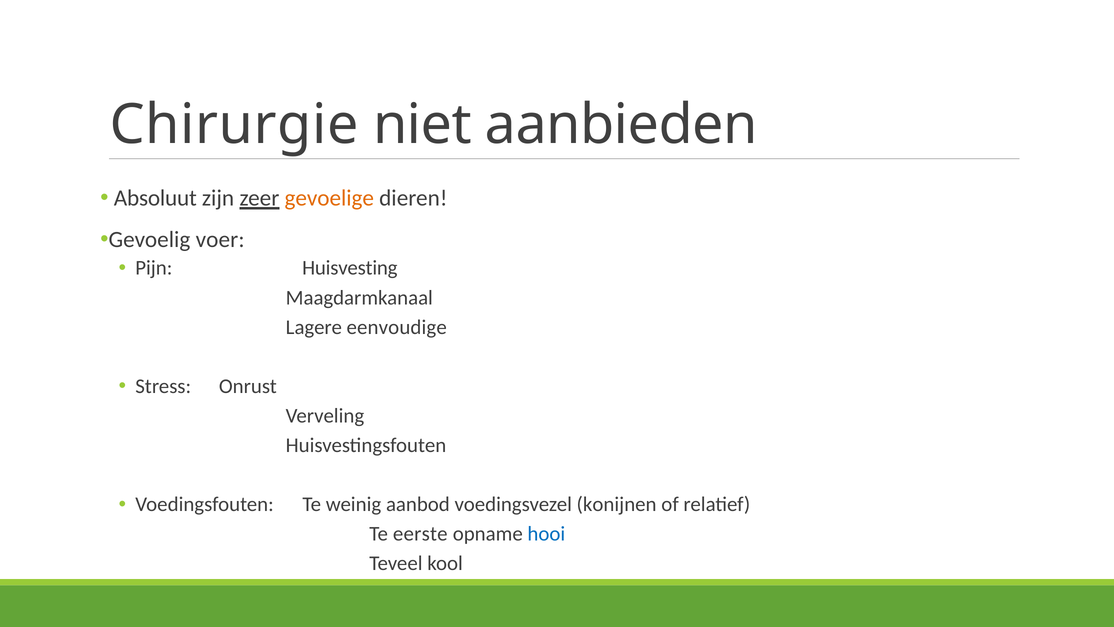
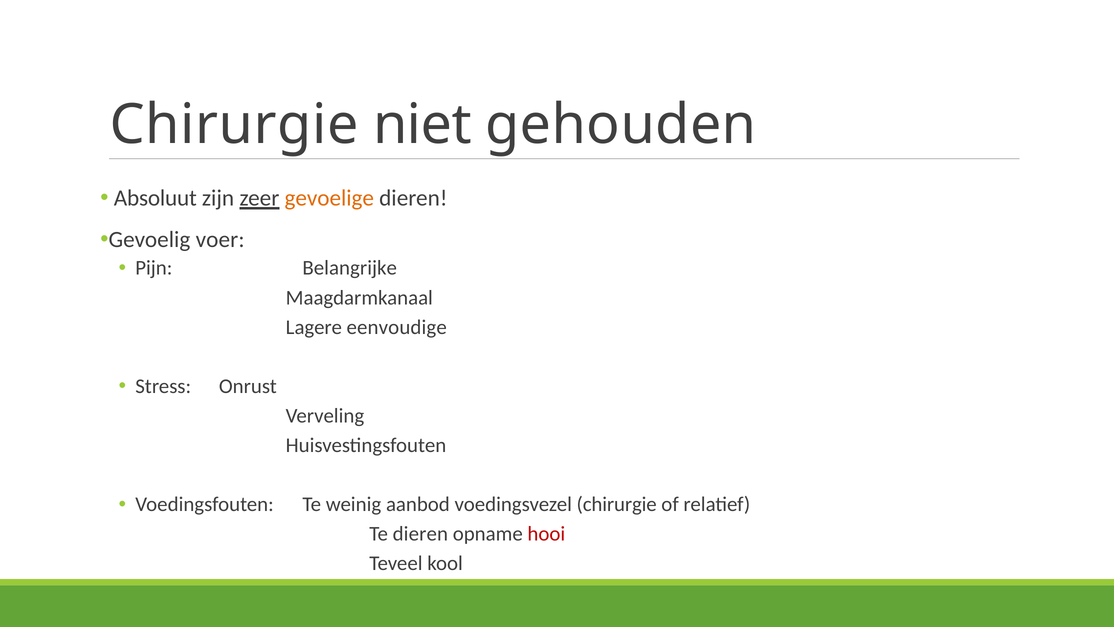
aanbieden: aanbieden -> gehouden (621, 125)
Huisvesting: Huisvesting -> Belangrijke (350, 268)
voedingsvezel konijnen: konijnen -> chirurgie (617, 504)
Te eerste: eerste -> dieren (420, 534)
hooi colour: blue -> red (546, 534)
